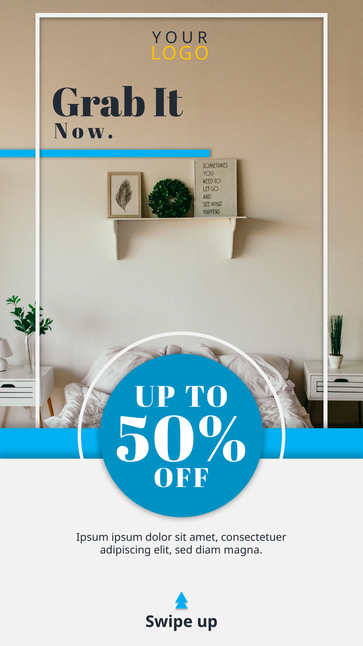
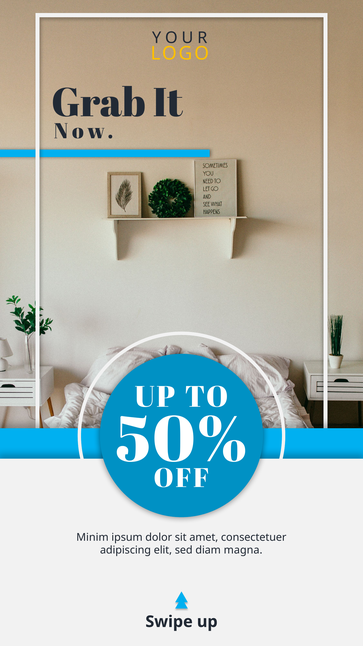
Ipsum: Ipsum -> Minim (92, 537)
